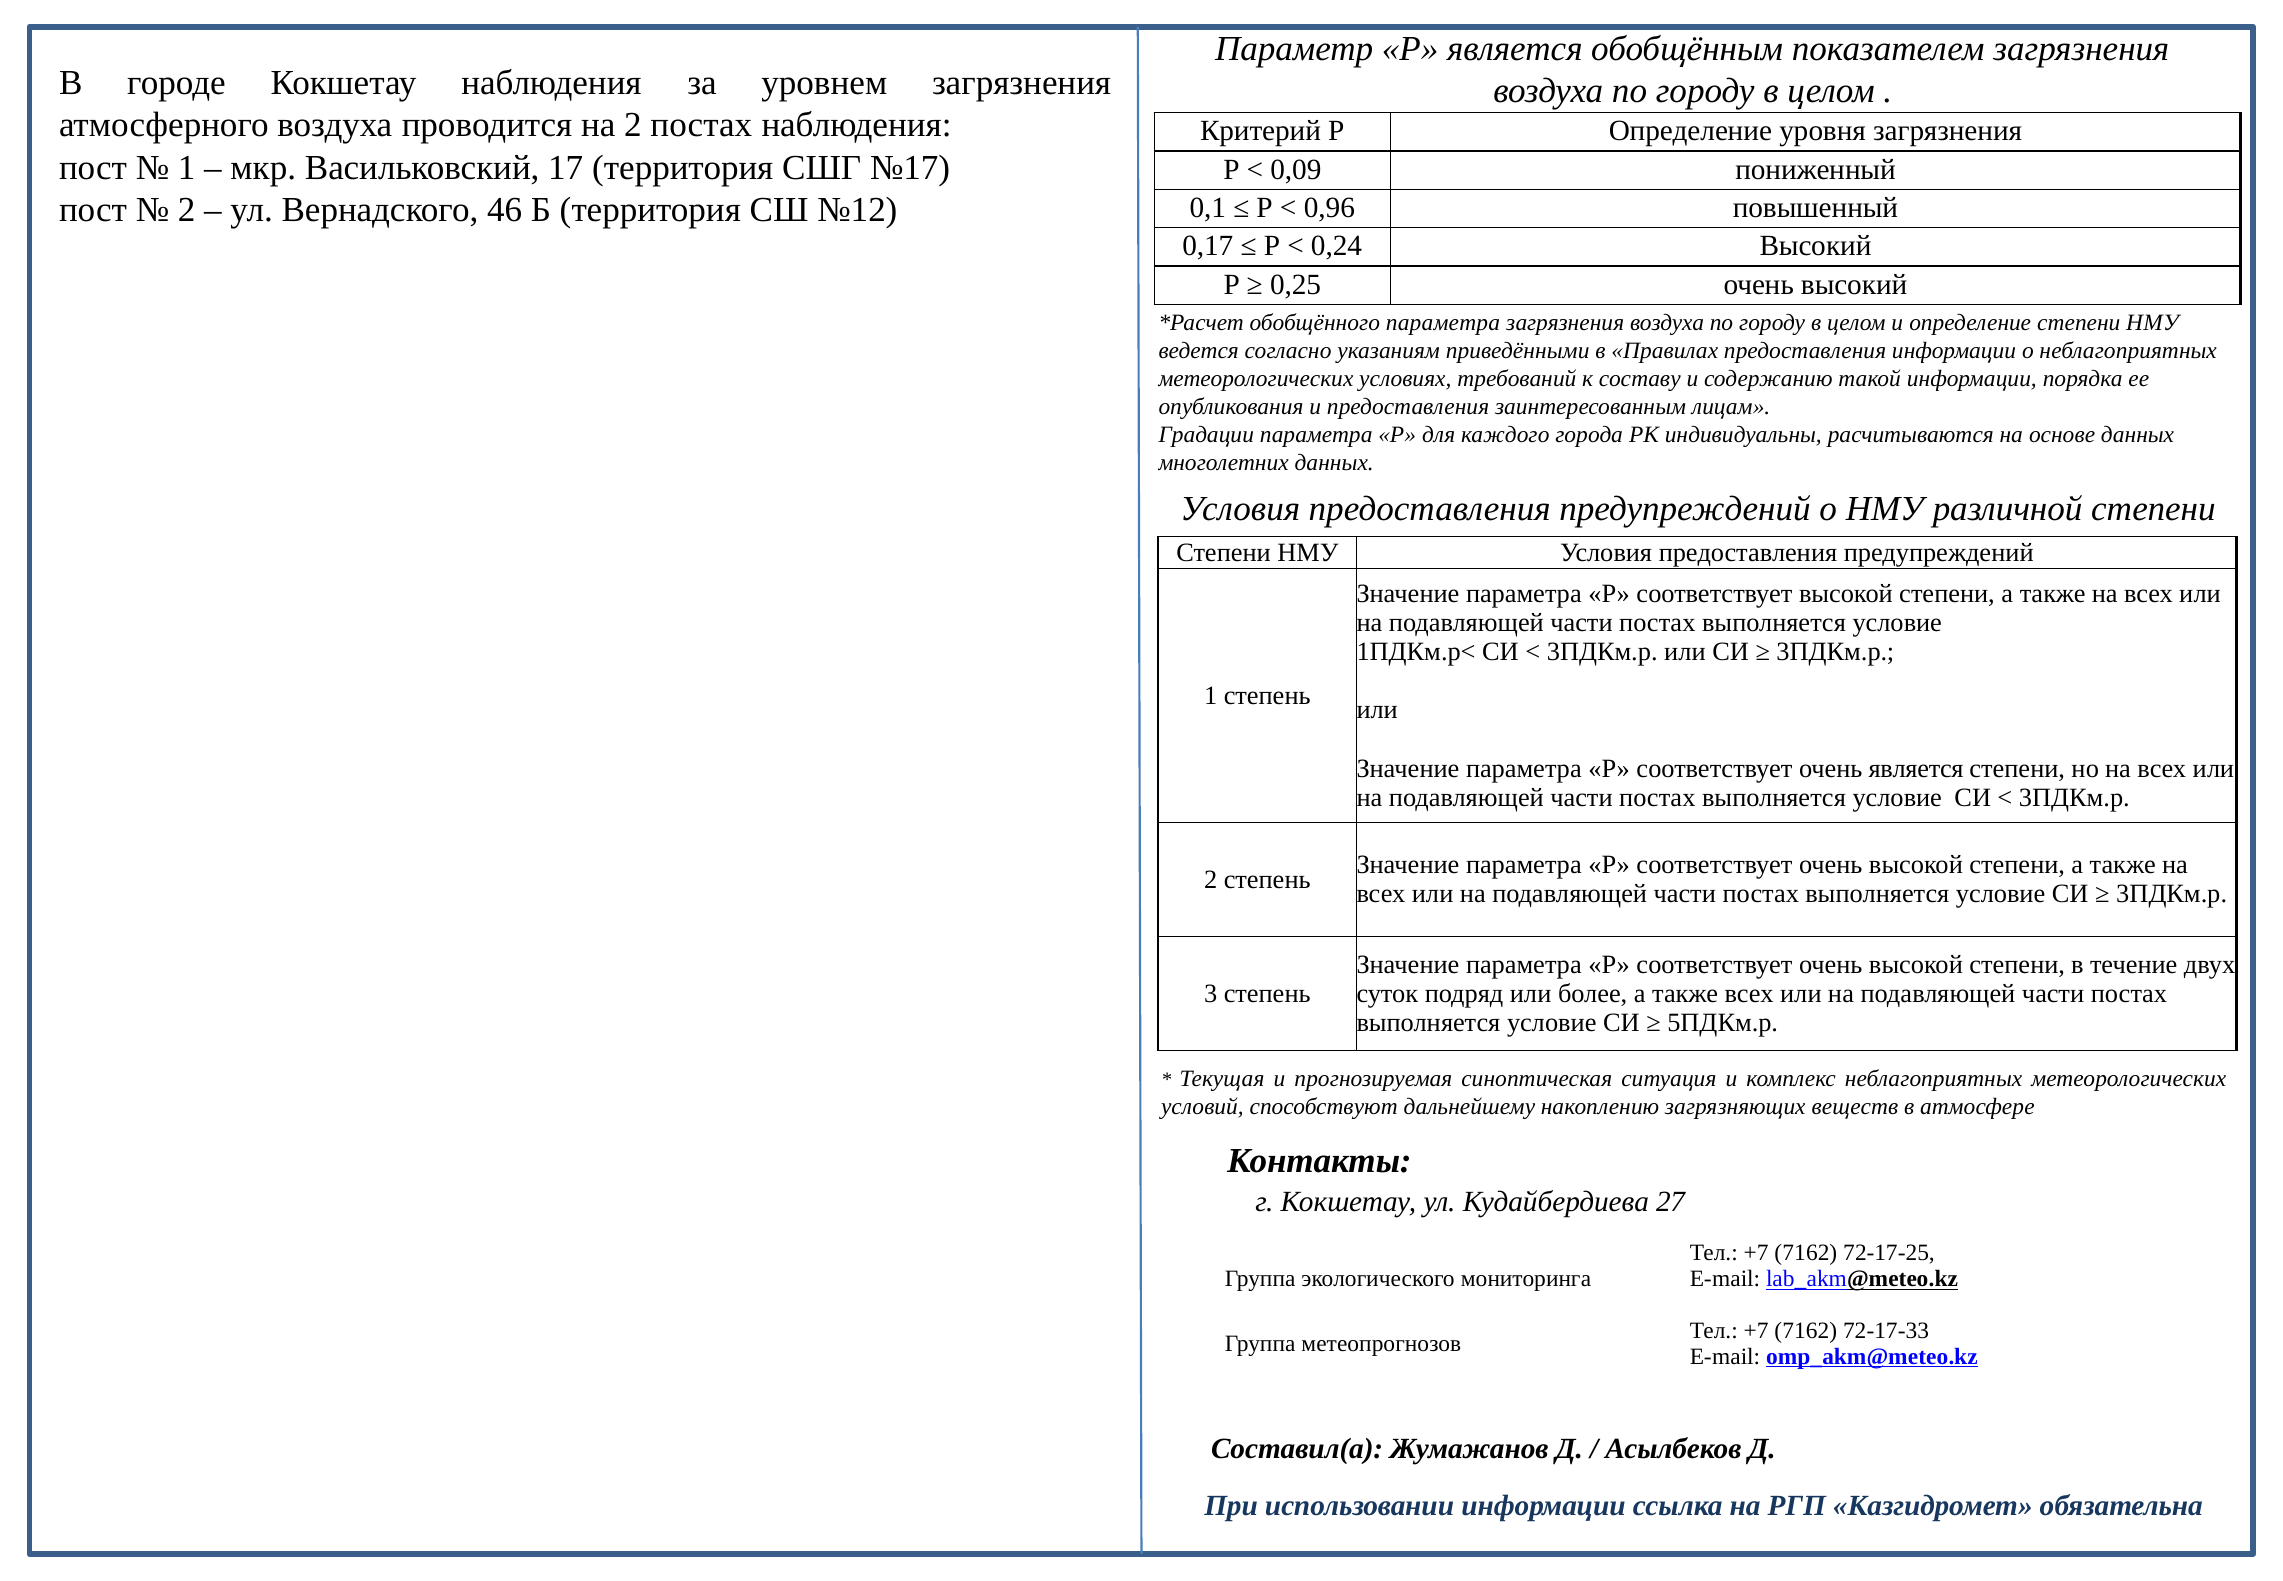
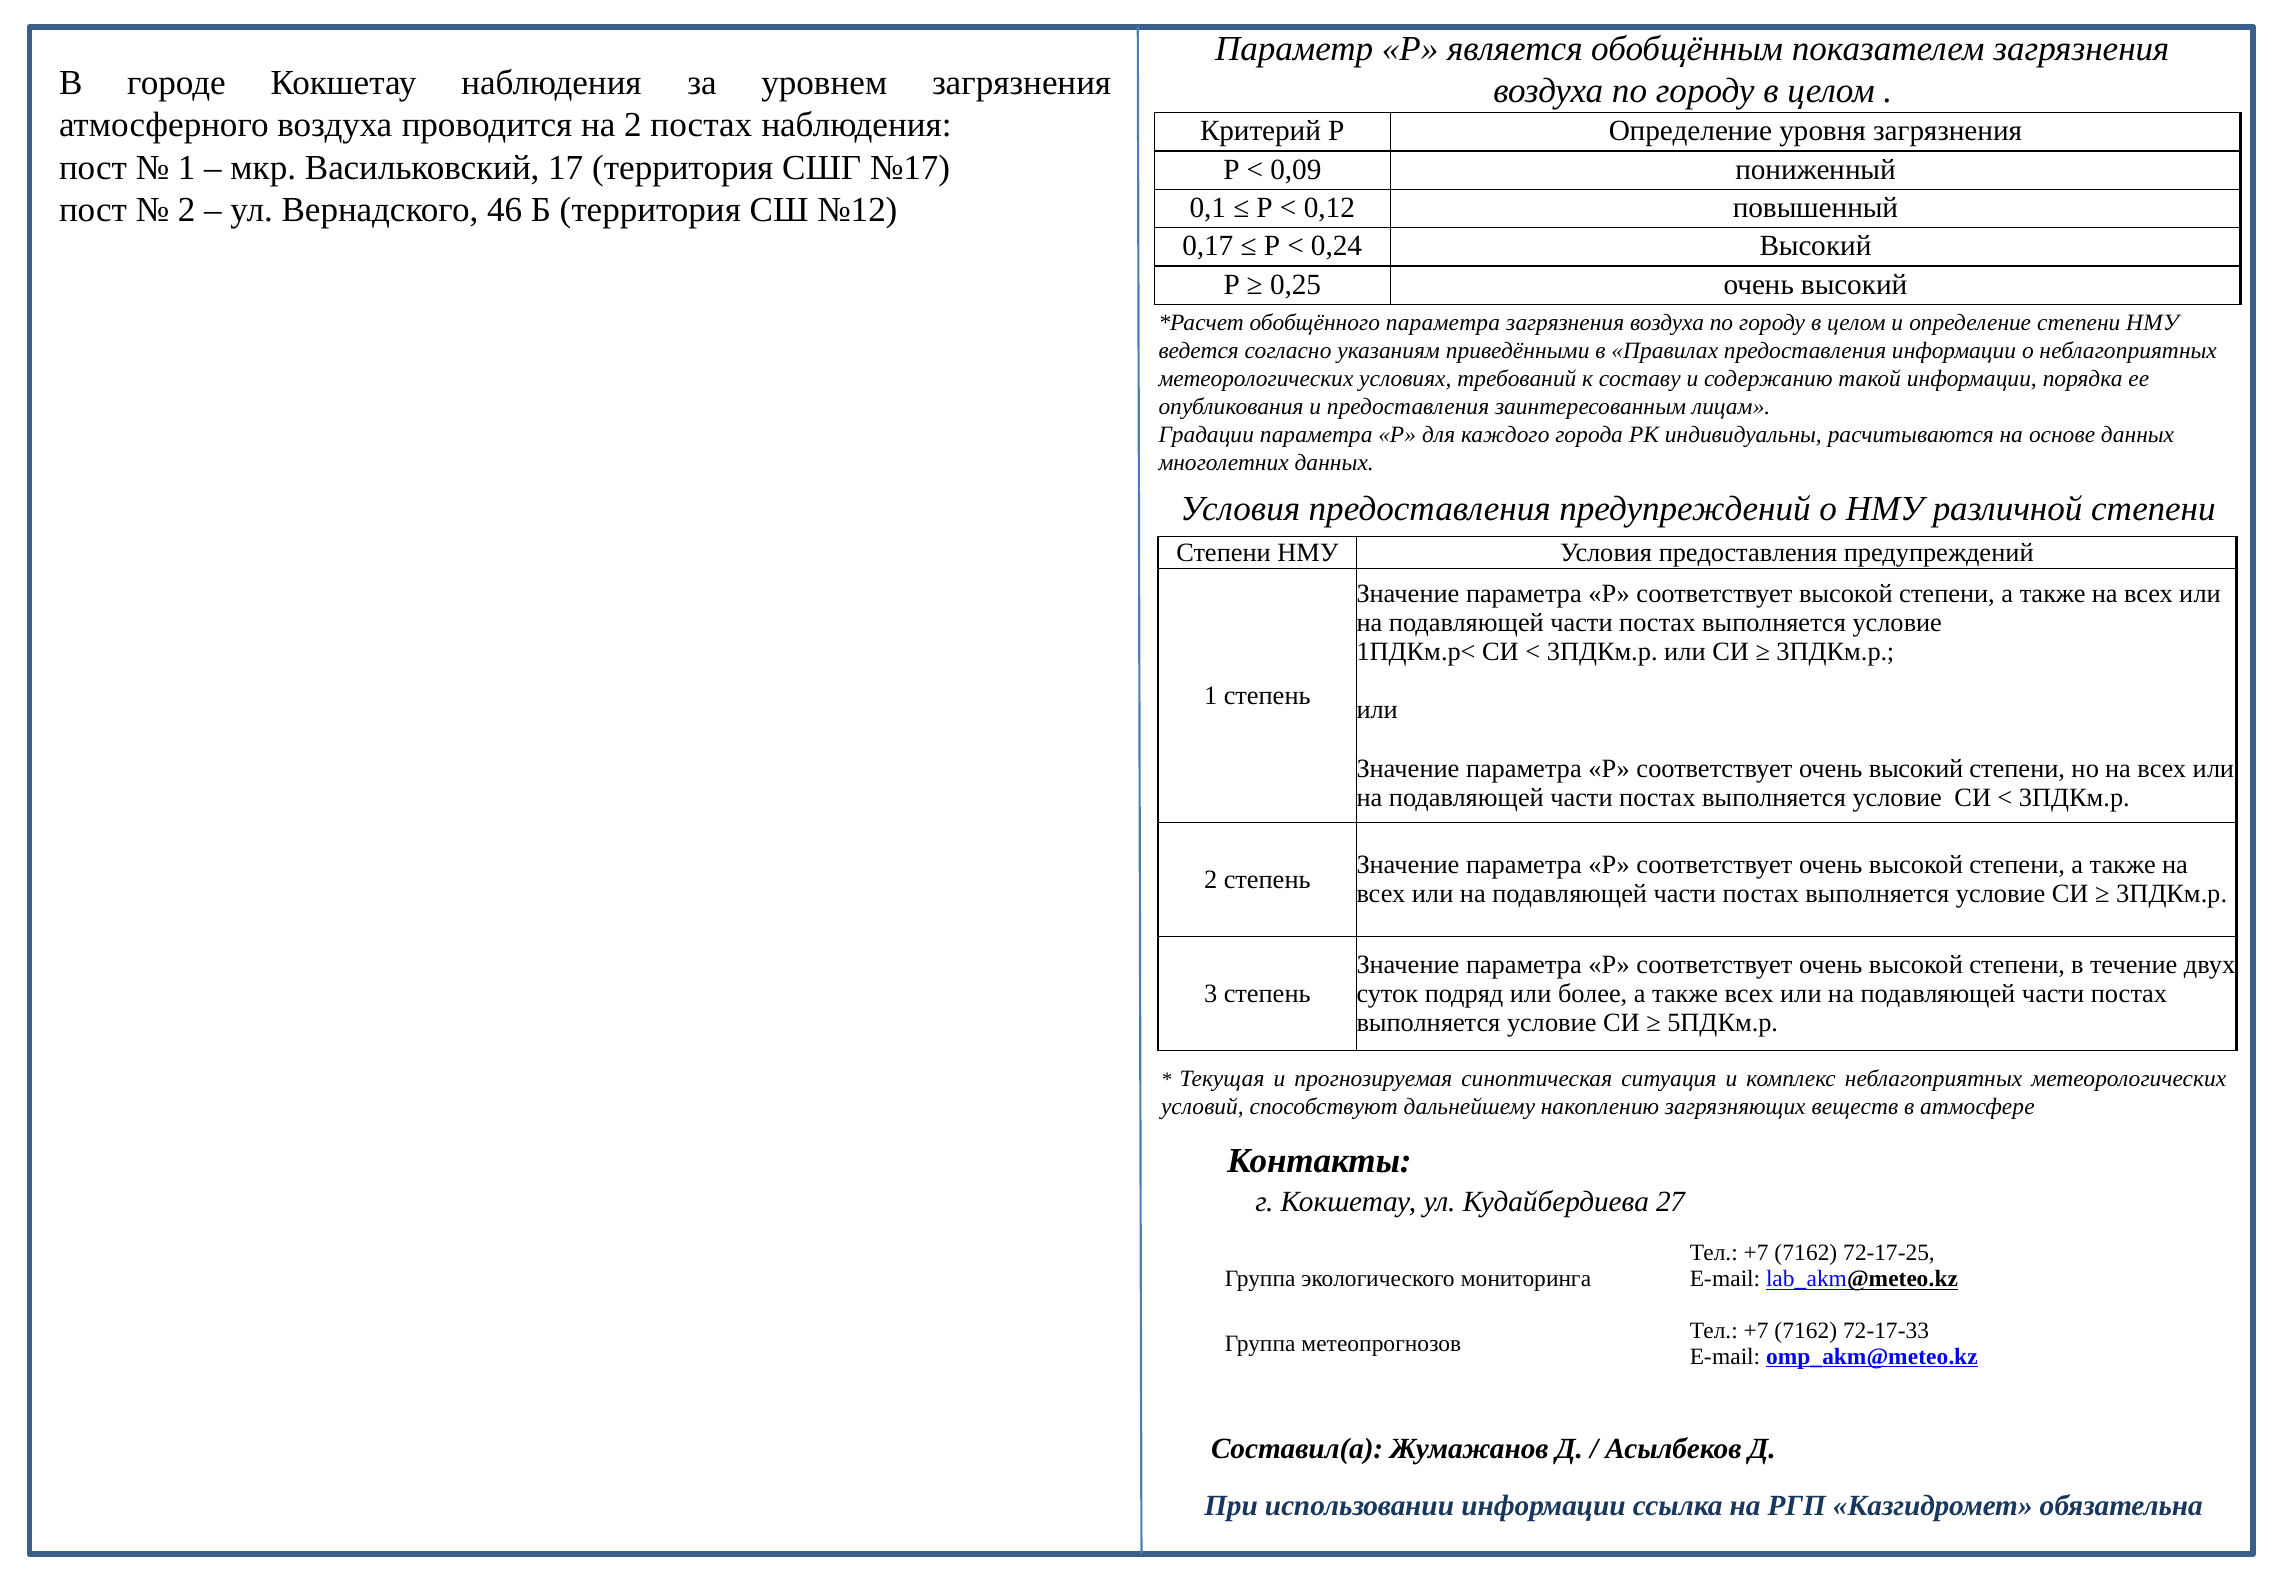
0,96: 0,96 -> 0,12 (1329, 208)
соответствует очень является: является -> высокий (1916, 768)
